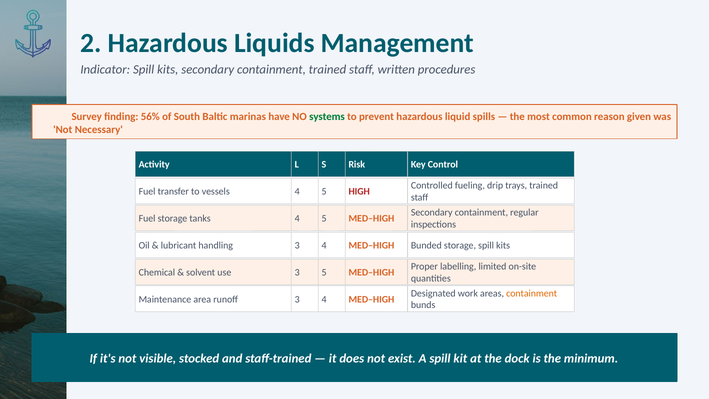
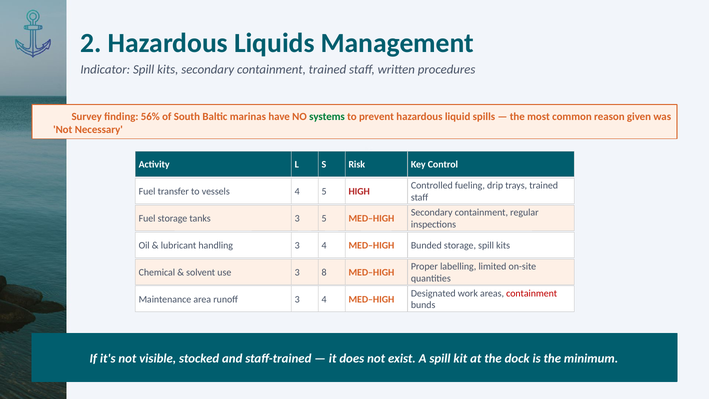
tanks 4: 4 -> 3 (297, 218)
3 5: 5 -> 8 (324, 272)
containment colour: orange -> red (532, 293)
